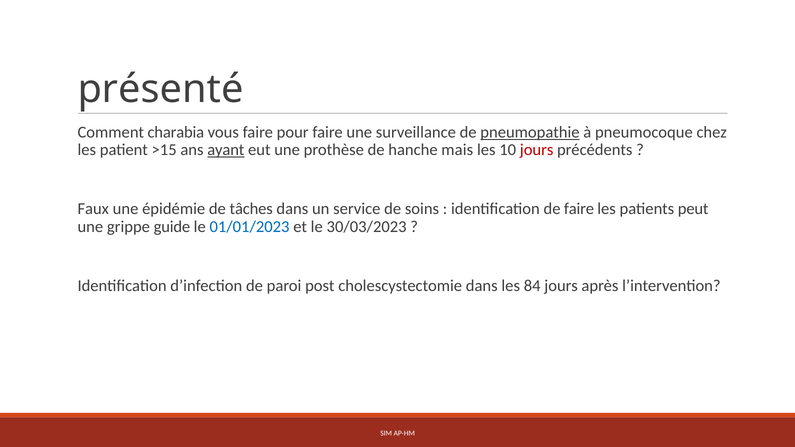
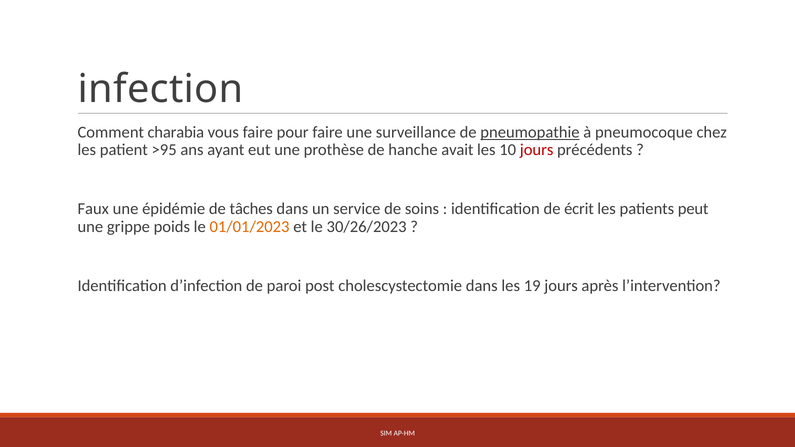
présenté: présenté -> infection (160, 89)
>15: >15 -> >95 (164, 150)
ayant underline: present -> none (226, 150)
mais: mais -> avait (457, 150)
de faire: faire -> écrit (579, 209)
guide: guide -> poids (172, 227)
01/01/2023 colour: blue -> orange (250, 227)
30/03/2023: 30/03/2023 -> 30/26/2023 (367, 227)
84: 84 -> 19 (532, 286)
